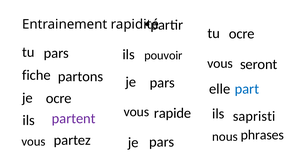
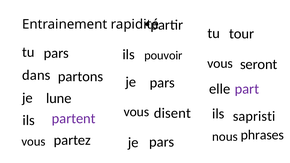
tu ocre: ocre -> tour (242, 34)
fiche: fiche -> dans (36, 75)
part colour: blue -> purple (247, 89)
je ocre: ocre -> lune (59, 98)
rapide: rapide -> disent (172, 113)
